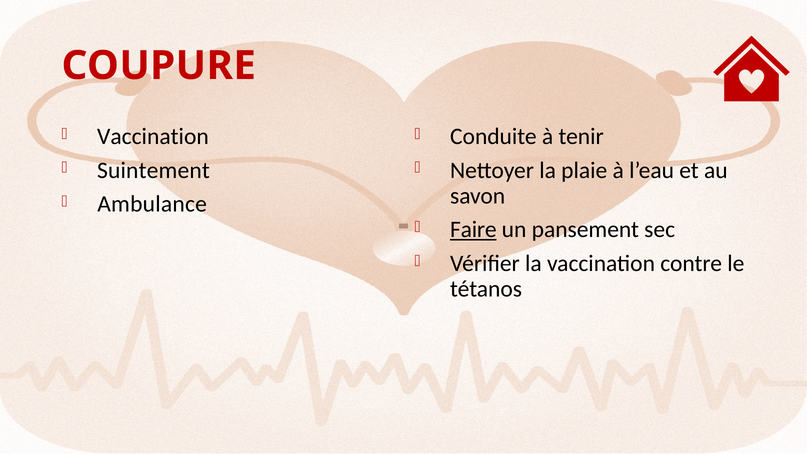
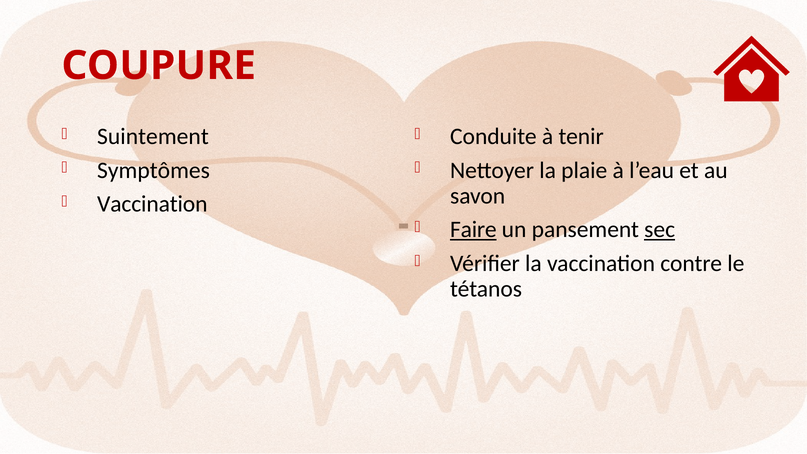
Vaccination: Vaccination -> Suintement (153, 136)
Suintement: Suintement -> Symptômes (153, 170)
Ambulance: Ambulance -> Vaccination (152, 204)
sec underline: none -> present (660, 230)
